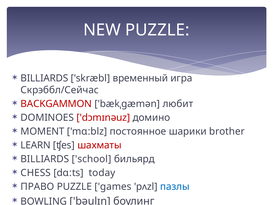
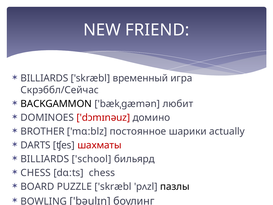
NEW PUZZLE: PUZZLE -> FRIEND (157, 30)
BACKGAMMON colour: red -> black (56, 104)
MOMENT: MOMENT -> BROTHER (43, 131)
brother: brother -> actually (227, 131)
LEARN: LEARN -> DARTS (36, 145)
dɑːts today: today -> chess (102, 173)
ПРАВО: ПРАВО -> BOARD (37, 186)
PUZZLE games: games -> skræbl (113, 186)
пазлы colour: blue -> black (175, 186)
